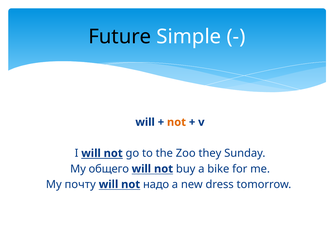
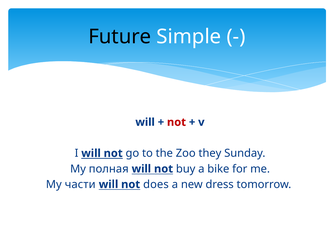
not colour: orange -> red (177, 122)
общего: общего -> полная (109, 169)
почту: почту -> части (80, 185)
надо: надо -> does (156, 185)
